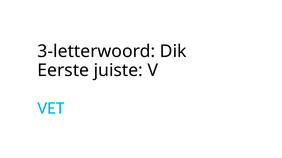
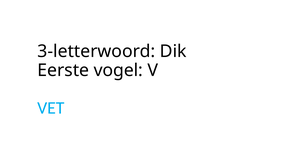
juiste: juiste -> vogel (118, 70)
